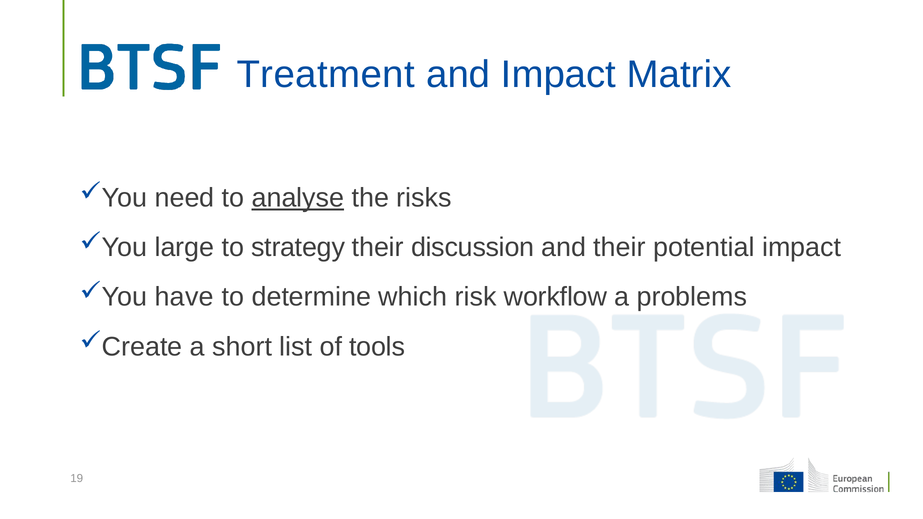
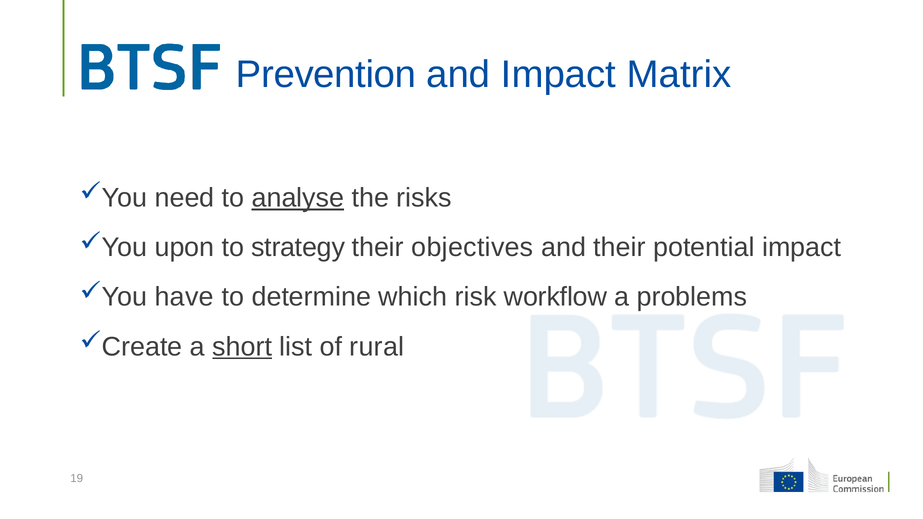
Treatment: Treatment -> Prevention (326, 75)
large: large -> upon (184, 248)
discussion: discussion -> objectives (472, 248)
short underline: none -> present (242, 347)
tools: tools -> rural (377, 347)
